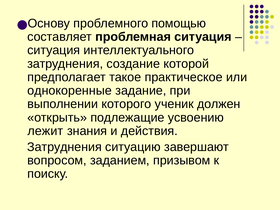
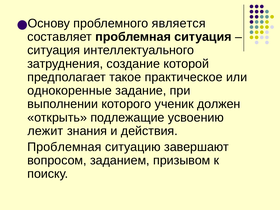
помощью: помощью -> является (179, 23)
Затруднения: Затруднения -> Проблемная (64, 147)
